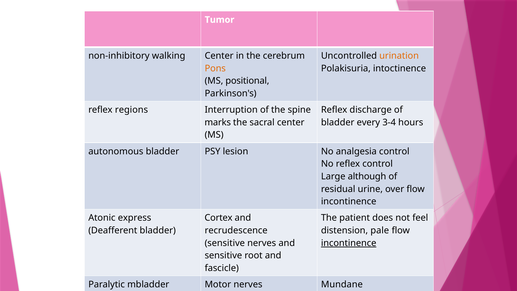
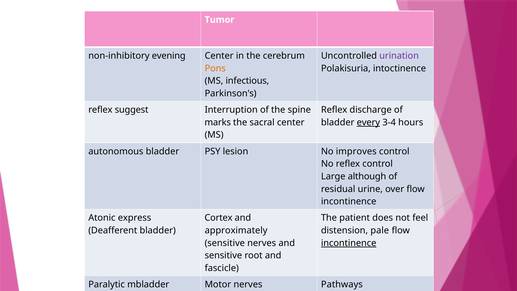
walking: walking -> evening (169, 56)
urination colour: orange -> purple (399, 56)
positional: positional -> infectious (247, 81)
regions: regions -> suggest (132, 110)
every underline: none -> present (368, 122)
analgesia: analgesia -> improves (356, 151)
recrudescence: recrudescence -> approximately (236, 230)
Mundane: Mundane -> Pathways (342, 284)
